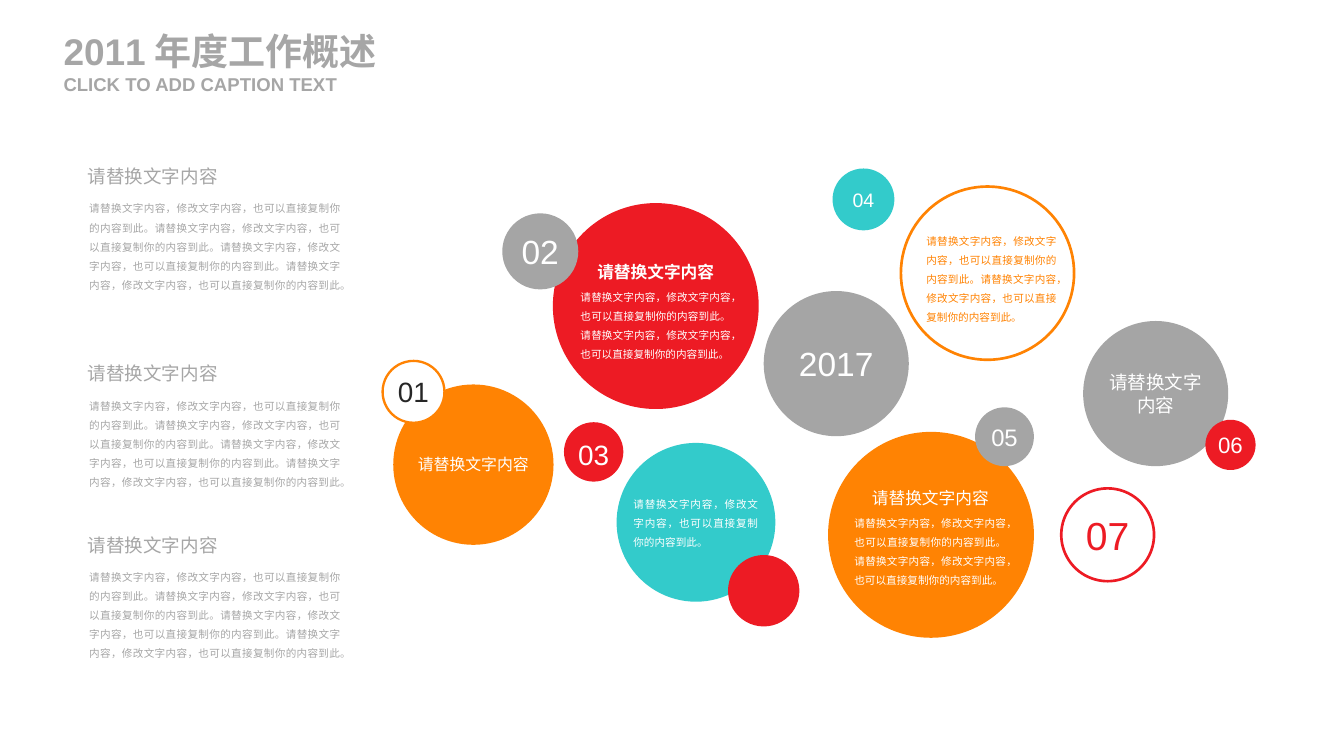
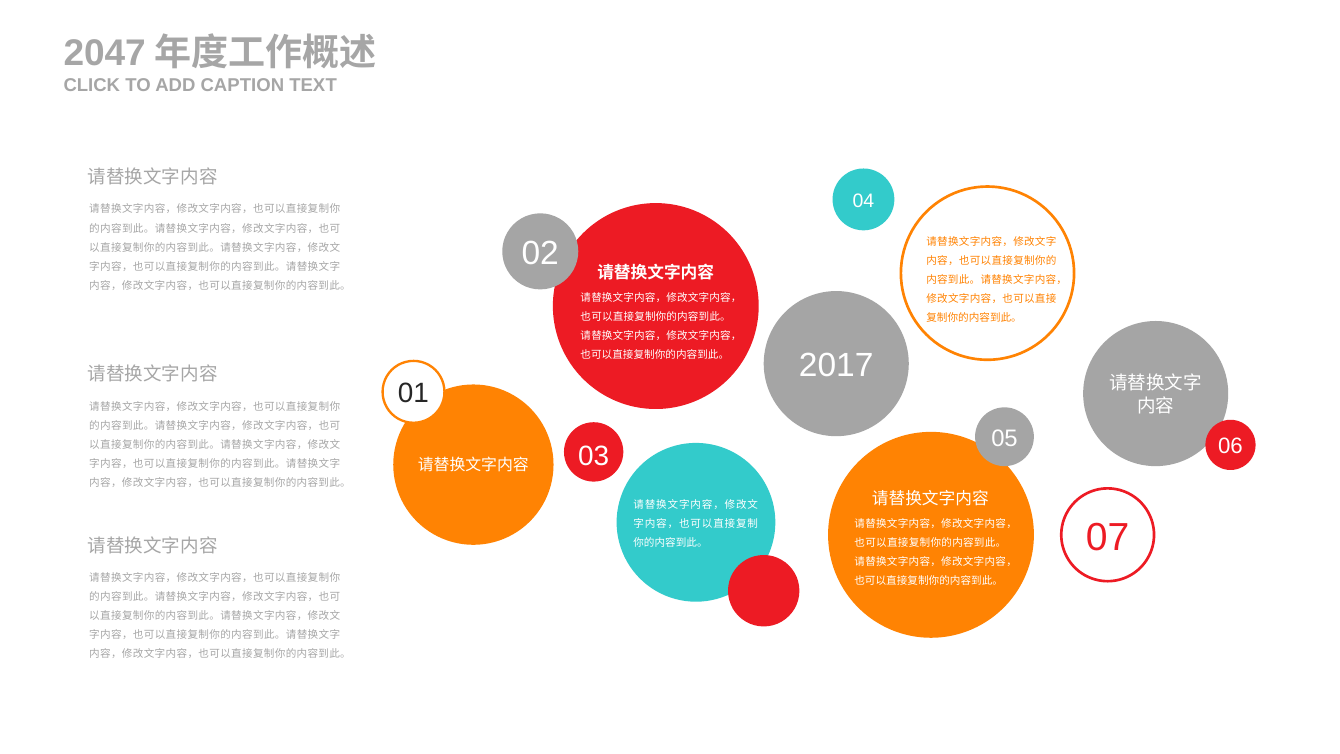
2011: 2011 -> 2047 (105, 53)
